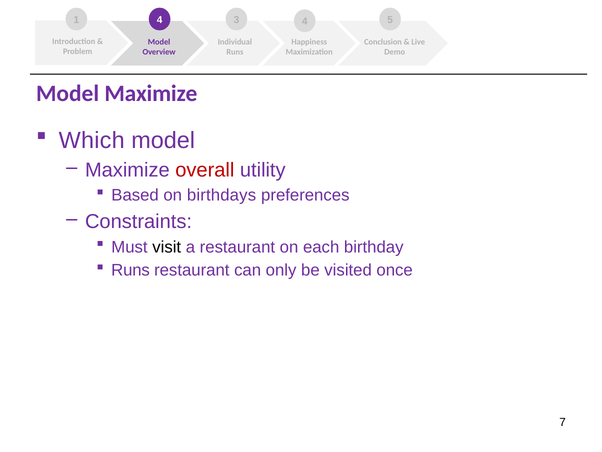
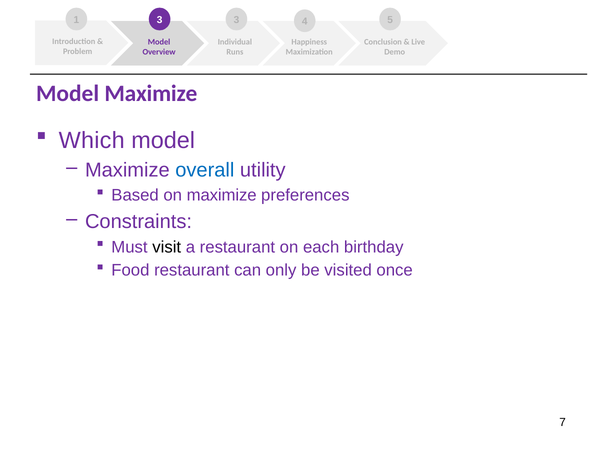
1 4: 4 -> 3 (160, 20)
overall colour: red -> blue (205, 170)
on birthdays: birthdays -> maximize (222, 195)
Runs: Runs -> Food (130, 270)
